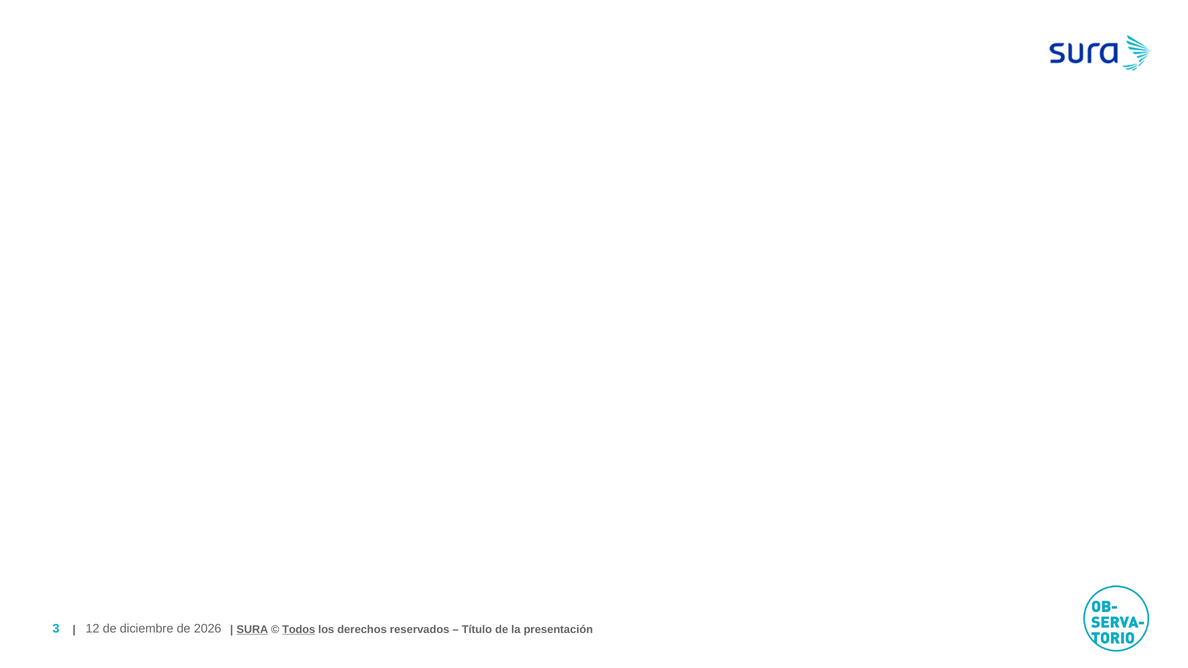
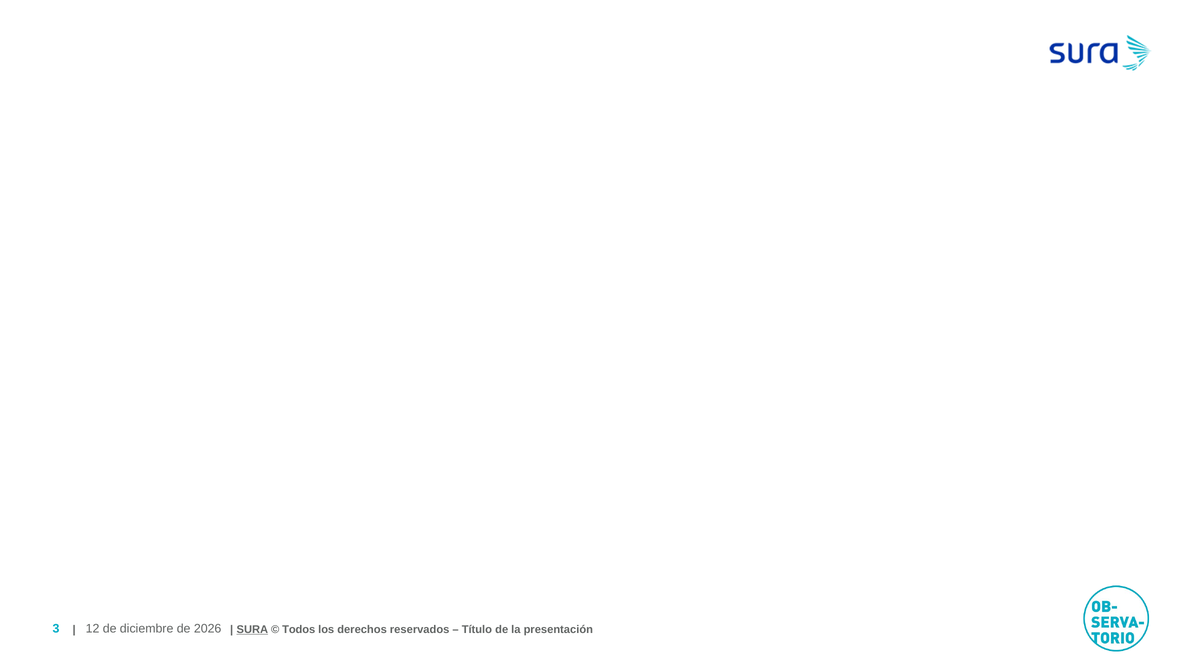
Todos underline: present -> none (299, 630)
